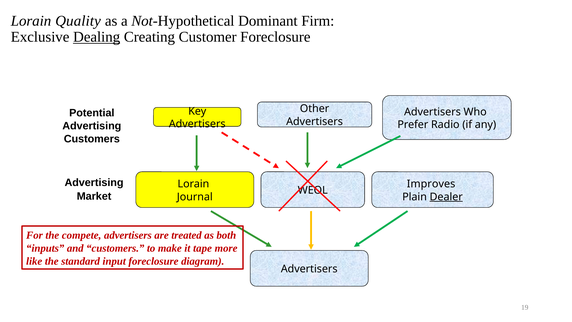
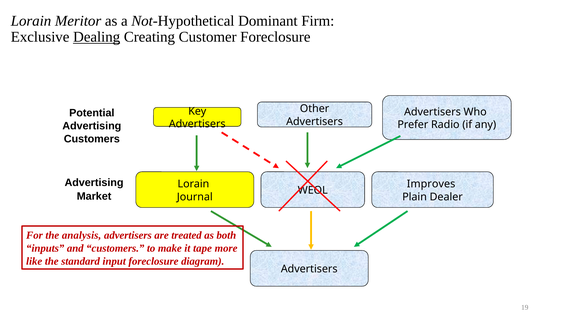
Quality: Quality -> Meritor (78, 21)
Dealer underline: present -> none (446, 197)
compete: compete -> analysis (82, 235)
